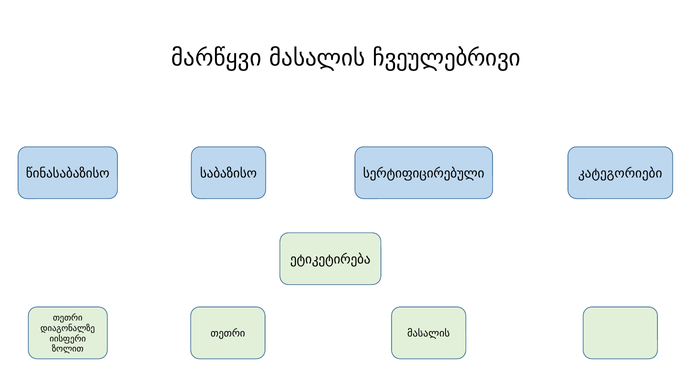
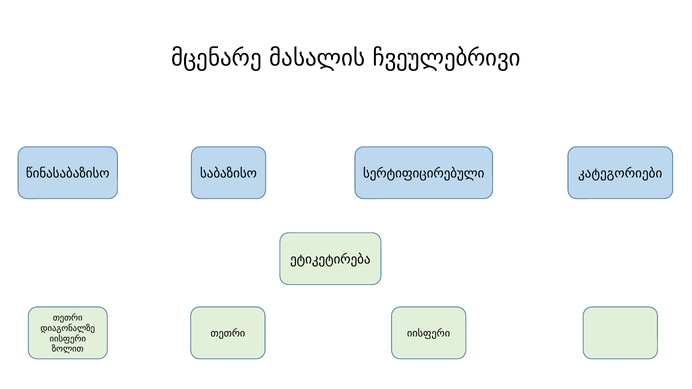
მარწყვი: მარწყვი -> მცენარე (217, 58)
თეთრი მასალის: მასალის -> იისფერი (429, 334)
